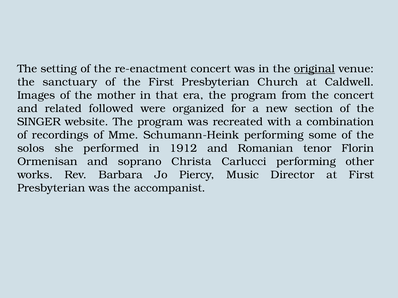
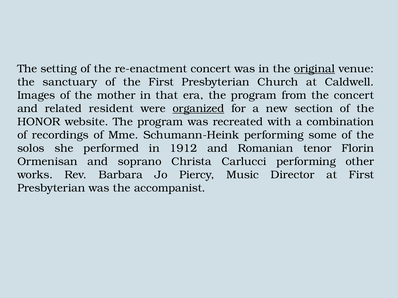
followed: followed -> resident (111, 109)
organized underline: none -> present (198, 109)
SINGER: SINGER -> HONOR (39, 122)
